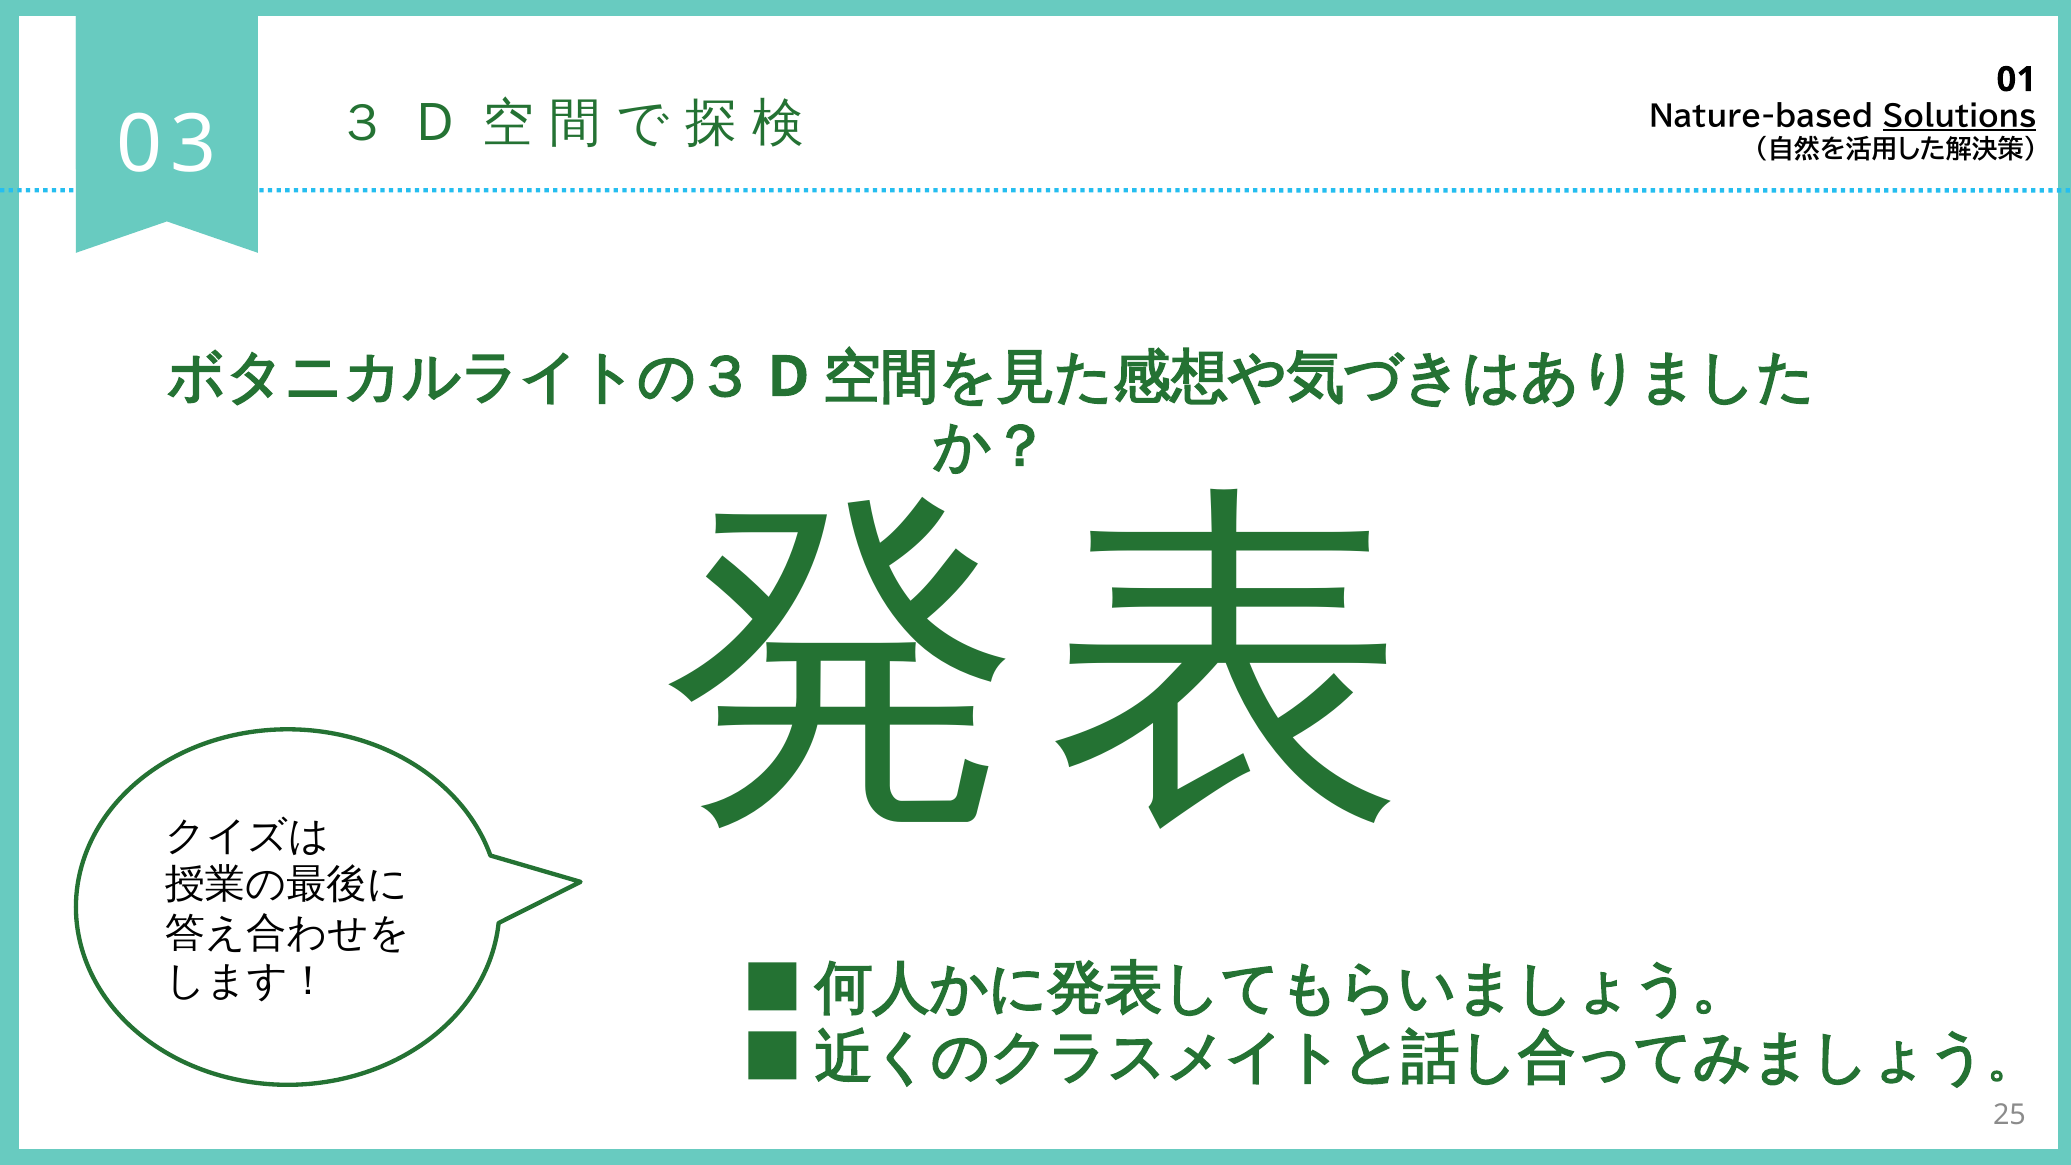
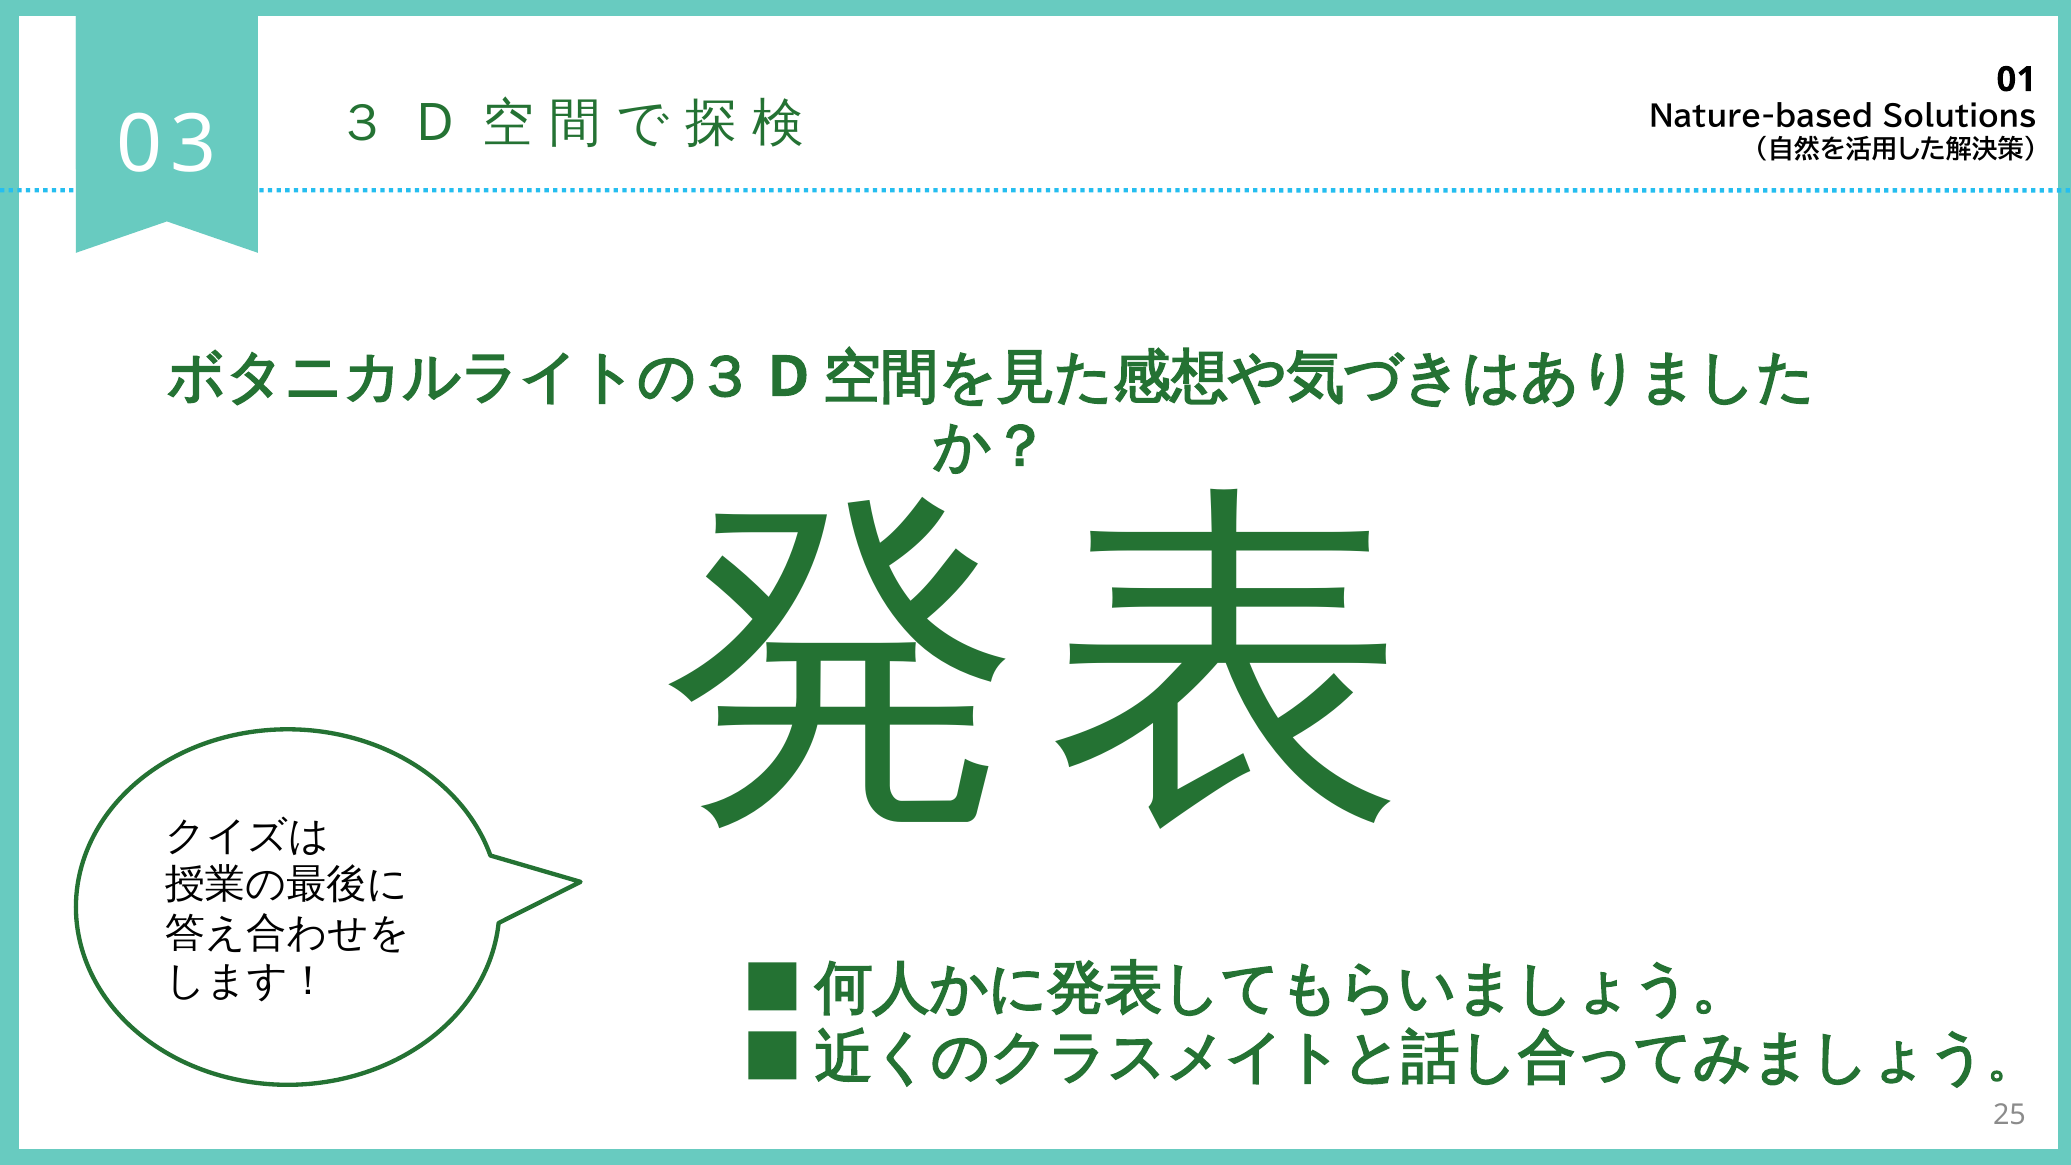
Solutions underline: present -> none (1960, 117)
